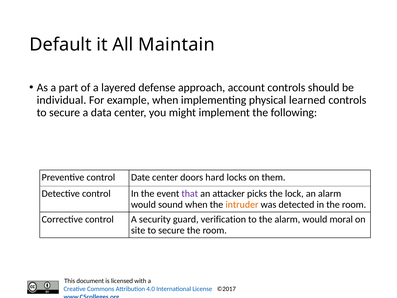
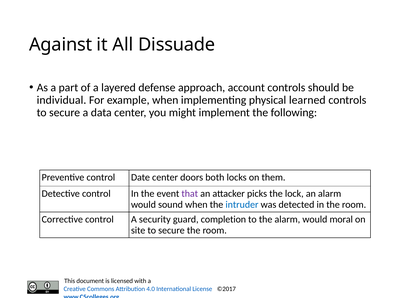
Default: Default -> Against (61, 45)
Maintain: Maintain -> Dissuade (177, 45)
hard: hard -> both (215, 177)
intruder colour: orange -> blue (242, 204)
verification: verification -> completion (223, 219)
